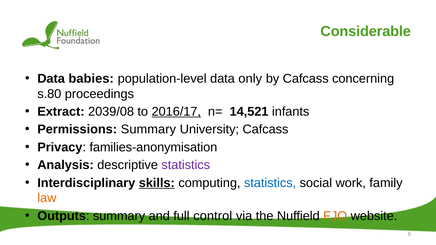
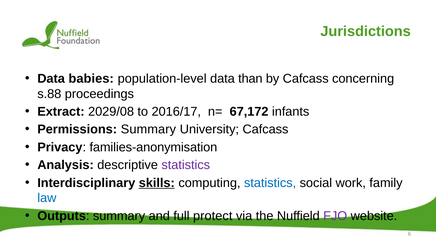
Considerable: Considerable -> Jurisdictions (366, 31)
only: only -> than (250, 79)
s.80: s.80 -> s.88 (49, 94)
2039/08: 2039/08 -> 2029/08 (111, 112)
2016/17 underline: present -> none (176, 112)
14,521: 14,521 -> 67,172 (249, 112)
law colour: orange -> blue (47, 198)
control: control -> protect (213, 216)
FJO colour: orange -> purple (335, 216)
